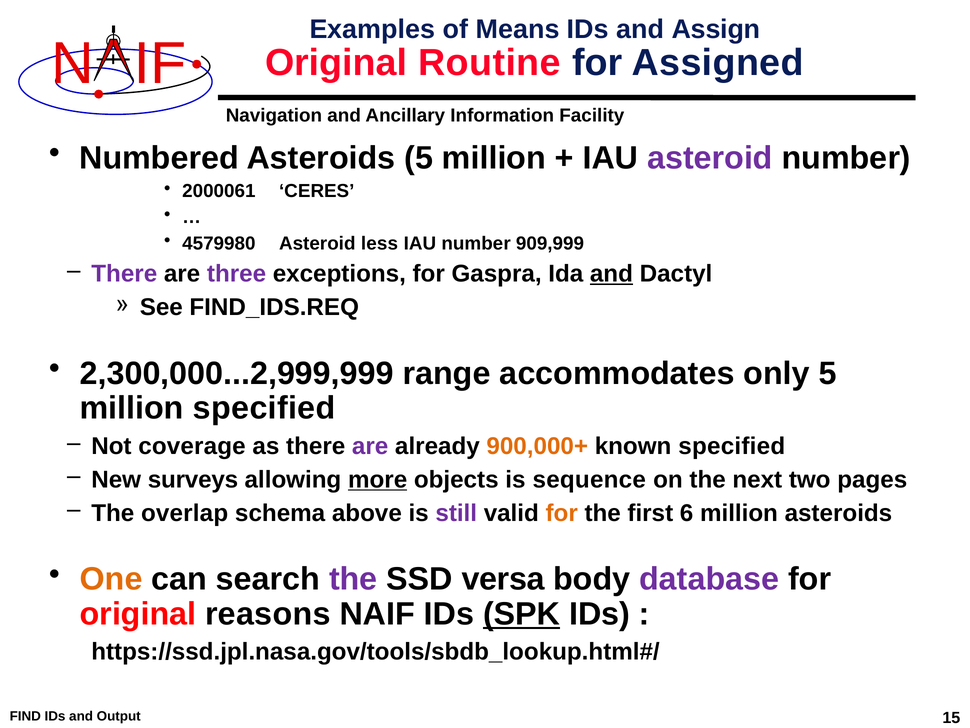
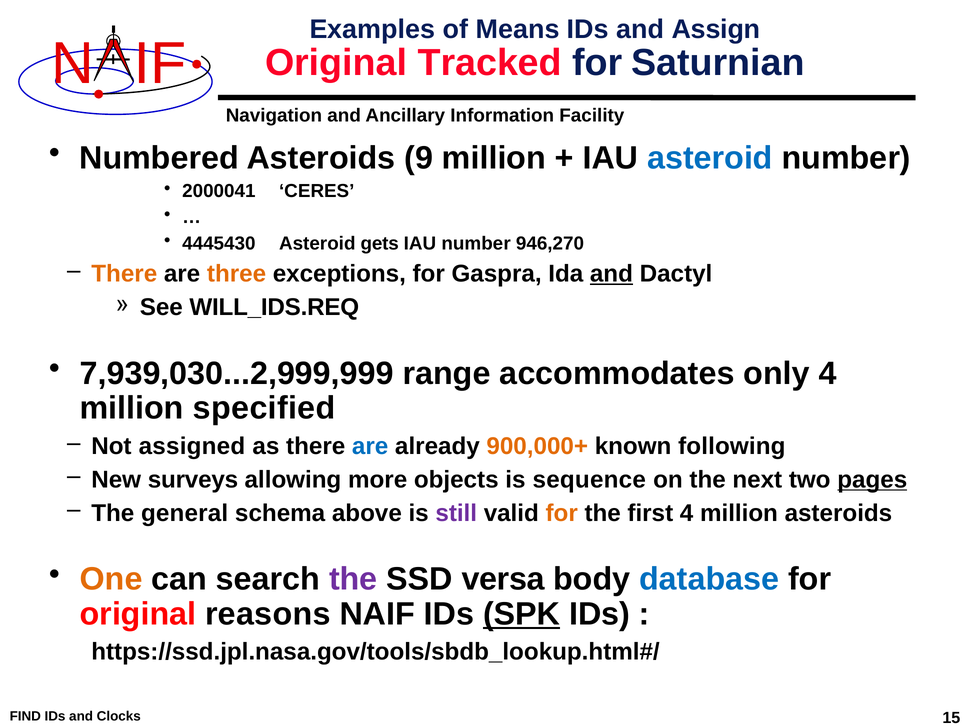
Routine: Routine -> Tracked (490, 63)
Assigned: Assigned -> Saturnian (718, 63)
Asteroids 5: 5 -> 9 (419, 158)
asteroid colour: purple -> blue (710, 158)
2000061: 2000061 -> 2000041 (219, 191)
4579980: 4579980 -> 4445430 (219, 243)
less: less -> gets (380, 243)
909,999: 909,999 -> 946,270 (550, 243)
There colour: purple -> orange (124, 274)
three colour: purple -> orange (237, 274)
FIND_IDS.REQ: FIND_IDS.REQ -> WILL_IDS.REQ (274, 307)
2,300,000...2,999,999: 2,300,000...2,999,999 -> 7,939,030...2,999,999 (237, 373)
only 5: 5 -> 4 (828, 373)
coverage: coverage -> assigned (192, 446)
are colour: purple -> blue (370, 446)
known specified: specified -> following (732, 446)
more underline: present -> none (378, 479)
pages underline: none -> present (872, 479)
overlap: overlap -> general (185, 513)
first 6: 6 -> 4 (687, 513)
database colour: purple -> blue (709, 579)
Output: Output -> Clocks (119, 716)
